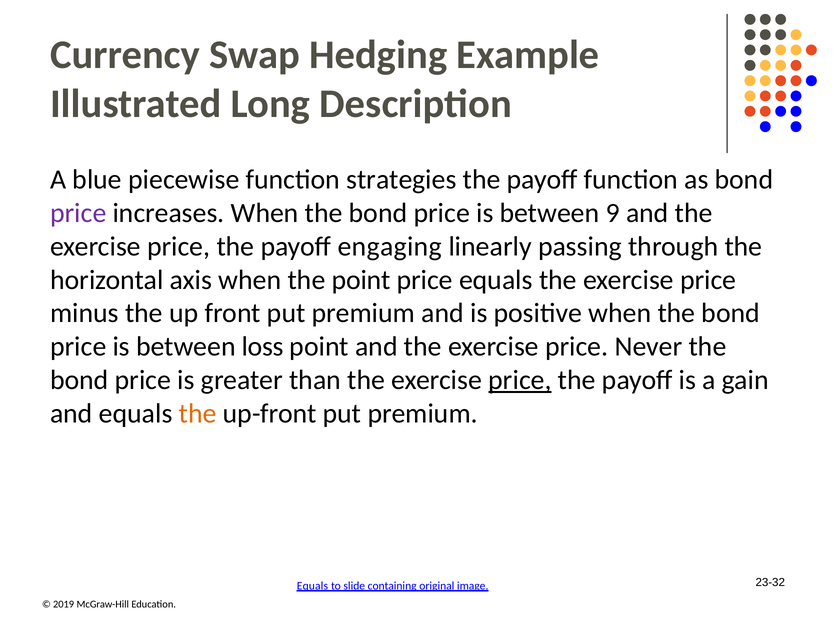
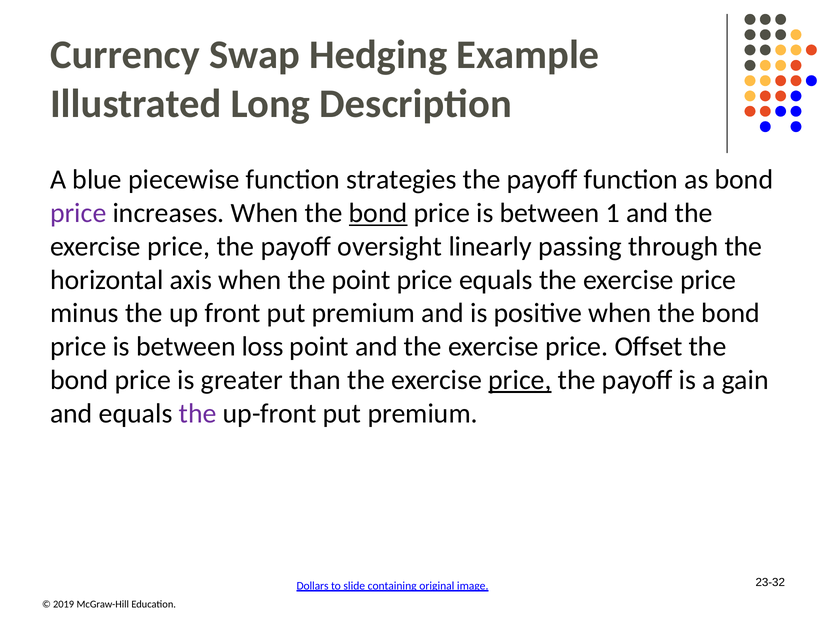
bond underline: none -> present (378, 213)
9: 9 -> 1 (613, 213)
engaging: engaging -> oversight (390, 247)
Never: Never -> Offset (649, 347)
the colour: orange -> purple (198, 414)
Equals: Equals -> Dollars (313, 586)
